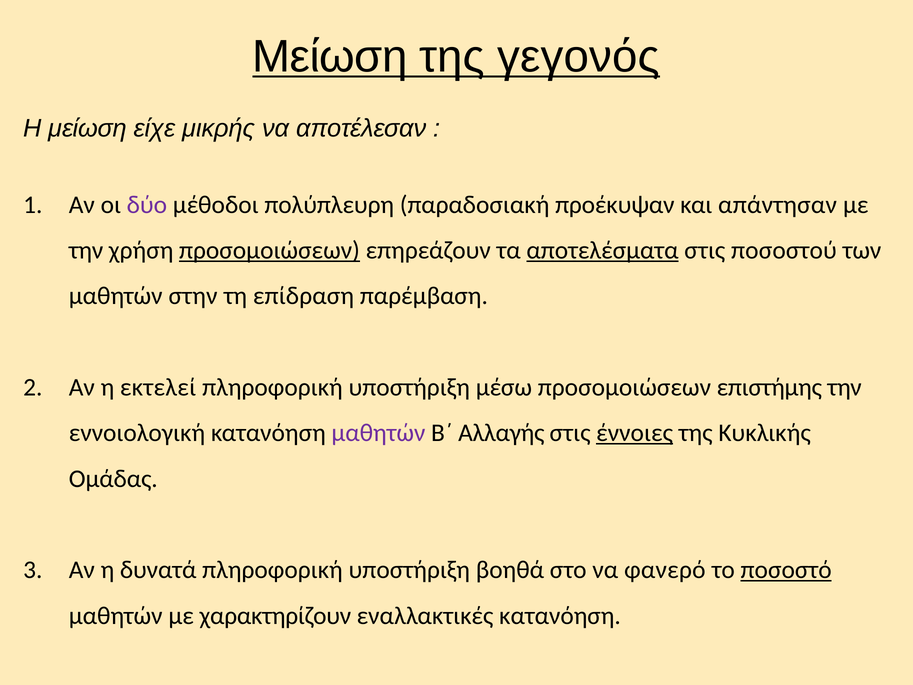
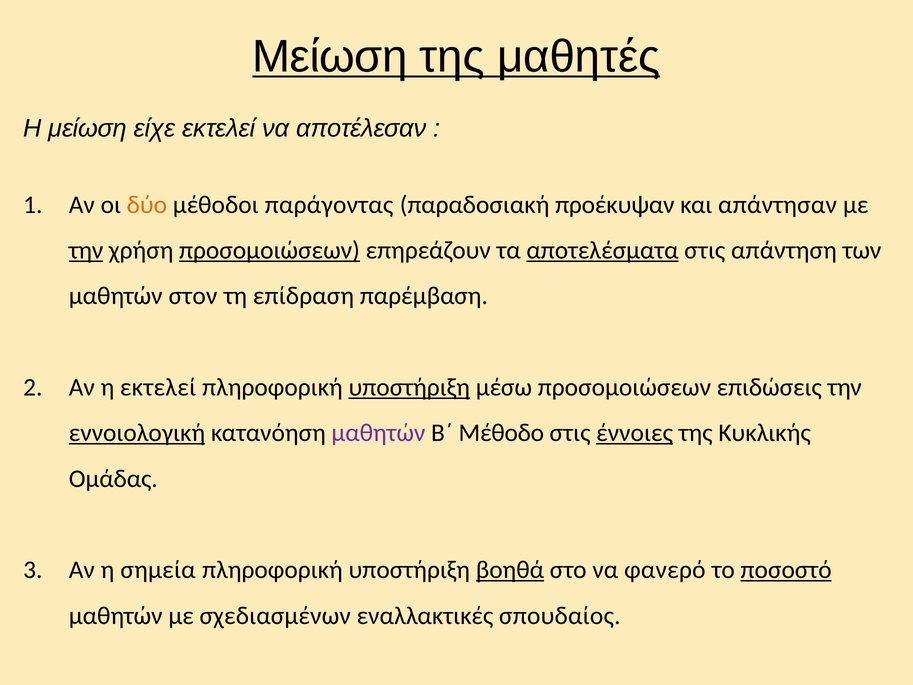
γεγονός: γεγονός -> μαθητές (579, 56)
είχε μικρής: μικρής -> εκτελεί (219, 128)
δύο colour: purple -> orange (147, 205)
πολύπλευρη: πολύπλευρη -> παράγοντας (329, 205)
την underline: none -> present (86, 250)
ποσοστού: ποσοστού -> απάντηση (784, 250)
στην: στην -> στον (193, 296)
υποστήριξη underline: none -> present (409, 387)
επιστήμης: επιστήμης -> επιδώσεις (769, 387)
εννοιολογική underline: none -> present (137, 433)
Αλλαγής: Αλλαγής -> Μέθοδο (501, 433)
δυνατά: δυνατά -> σημεία (158, 570)
βοηθά underline: none -> present (510, 570)
χαρακτηρίζουν: χαρακτηρίζουν -> σχεδιασμένων (275, 615)
εναλλακτικές κατανόηση: κατανόηση -> σπουδαίος (560, 615)
